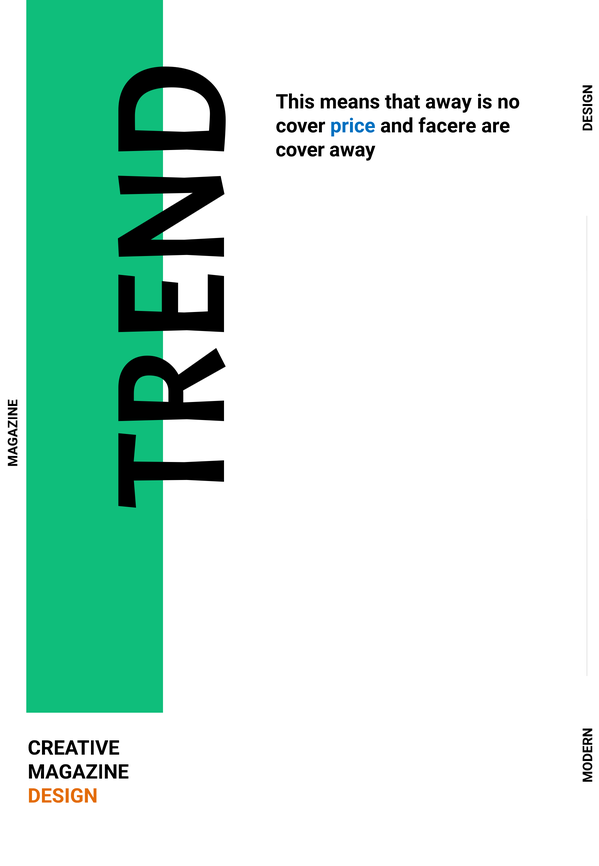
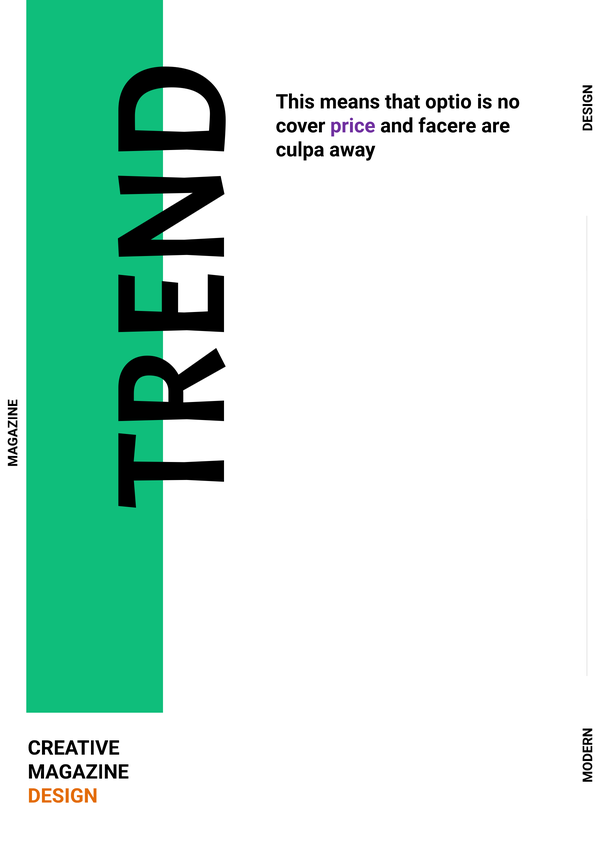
that away: away -> optio (448, 102)
price colour: blue -> purple (353, 126)
cover: cover -> culpa (300, 150)
